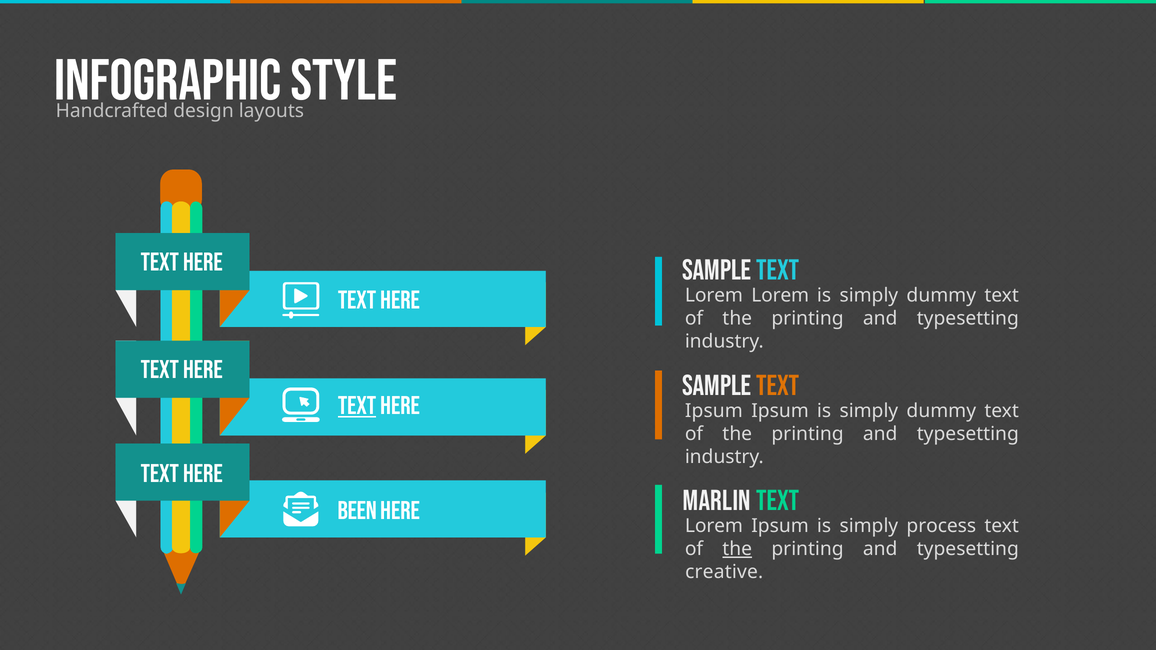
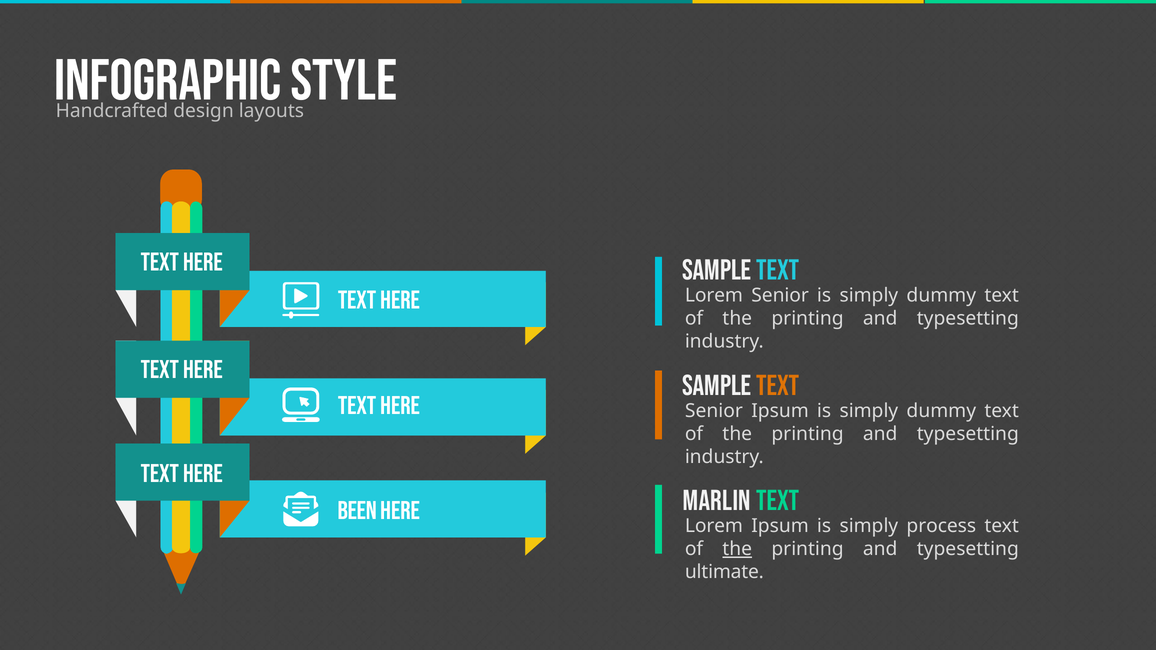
Lorem Lorem: Lorem -> Senior (780, 295)
TEXT underline: present -> none (357, 406)
Ipsum: Ipsum -> Senior (714, 411)
creative: creative -> ultimate (724, 572)
